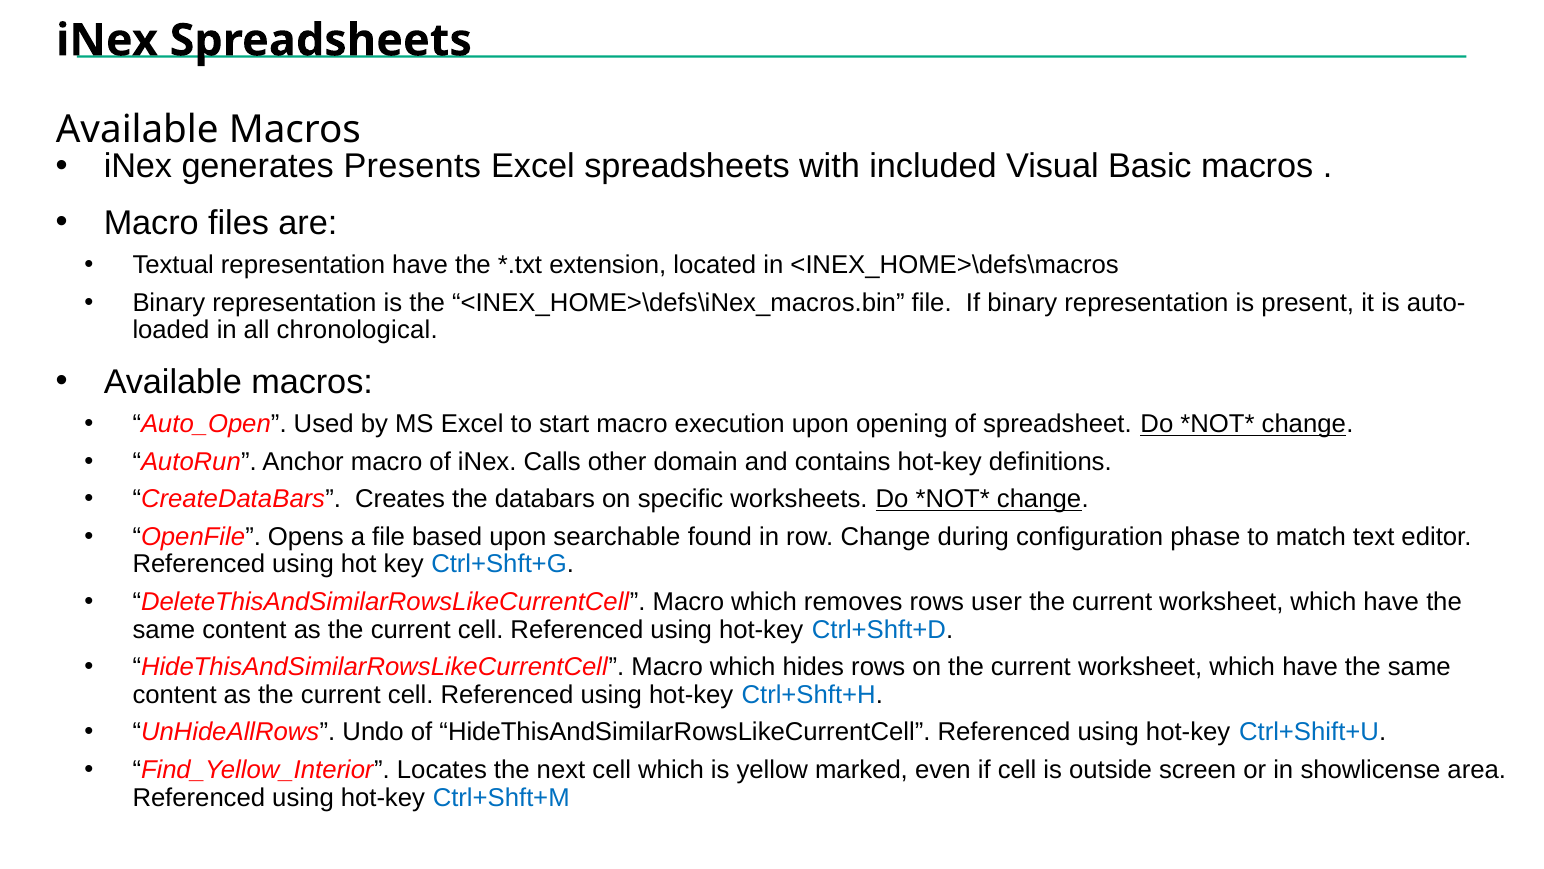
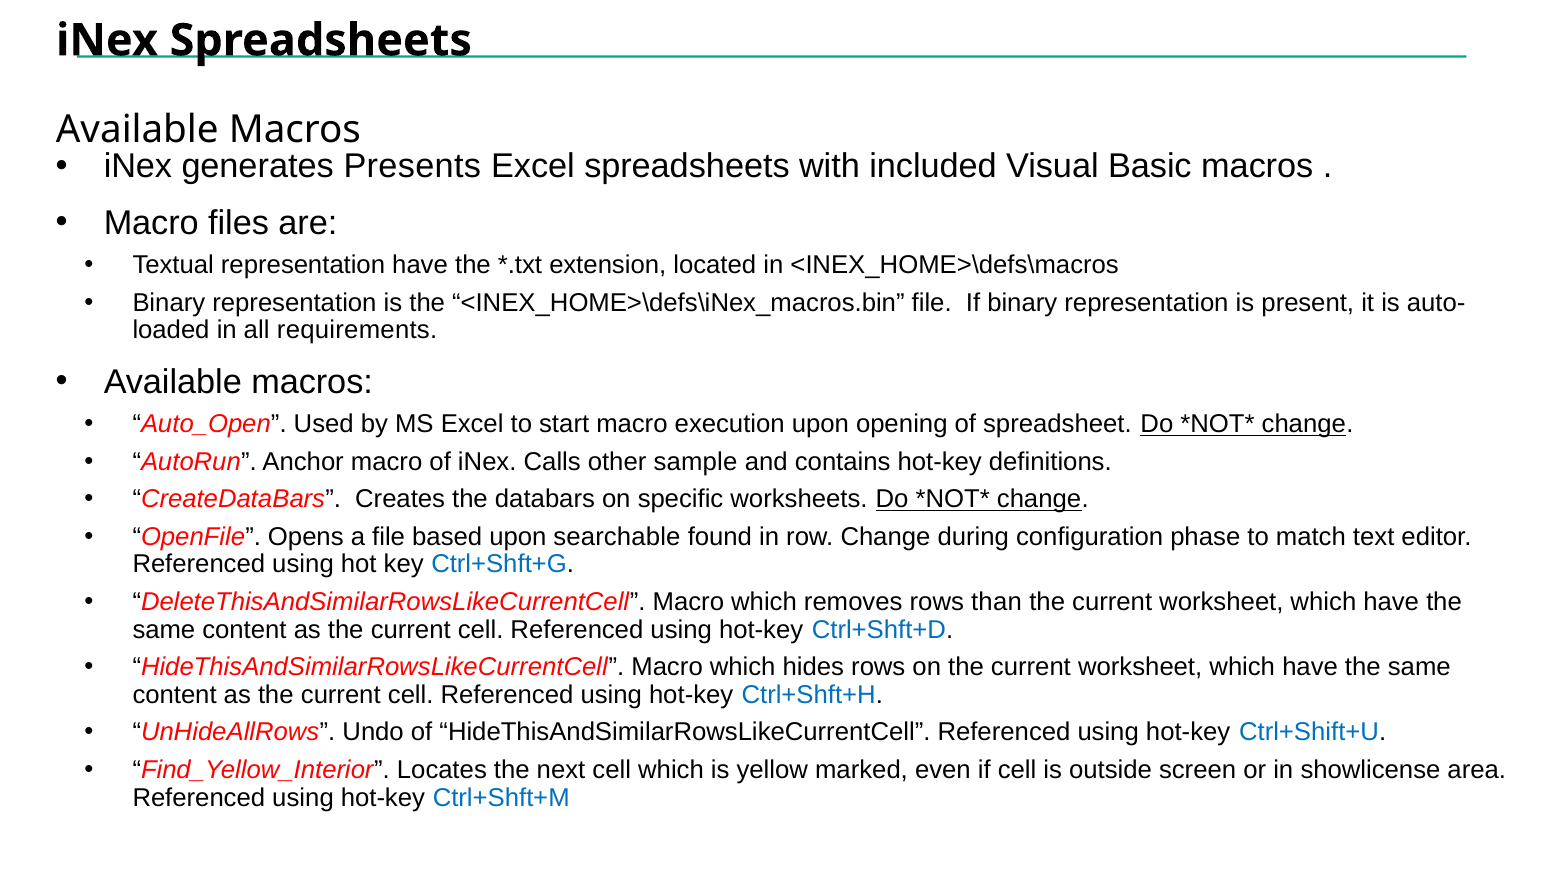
chronological: chronological -> requirements (357, 330)
domain: domain -> sample (696, 462)
user: user -> than (997, 602)
